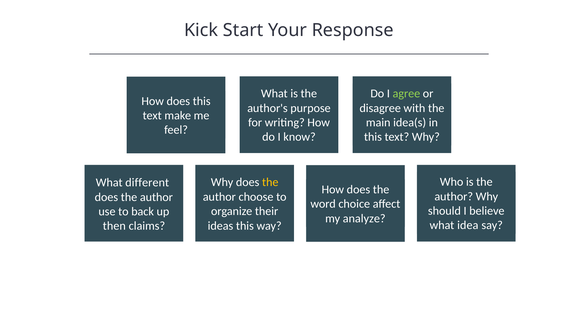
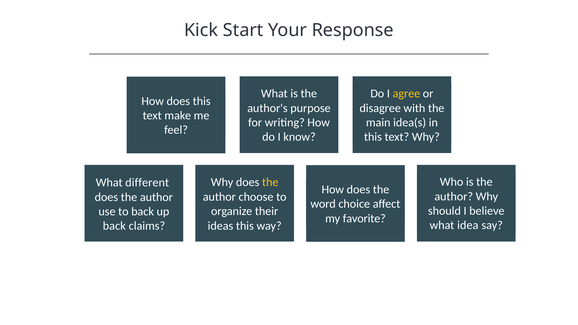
agree colour: light green -> yellow (406, 94)
analyze: analyze -> favorite (364, 218)
then: then -> back (114, 226)
